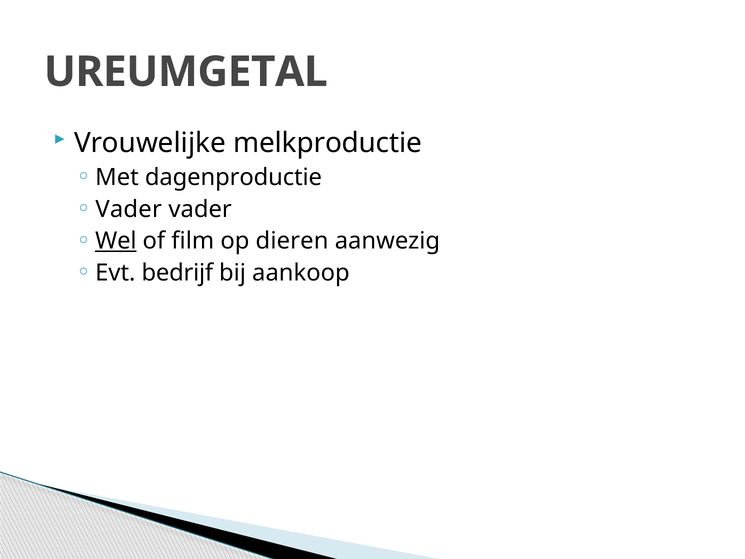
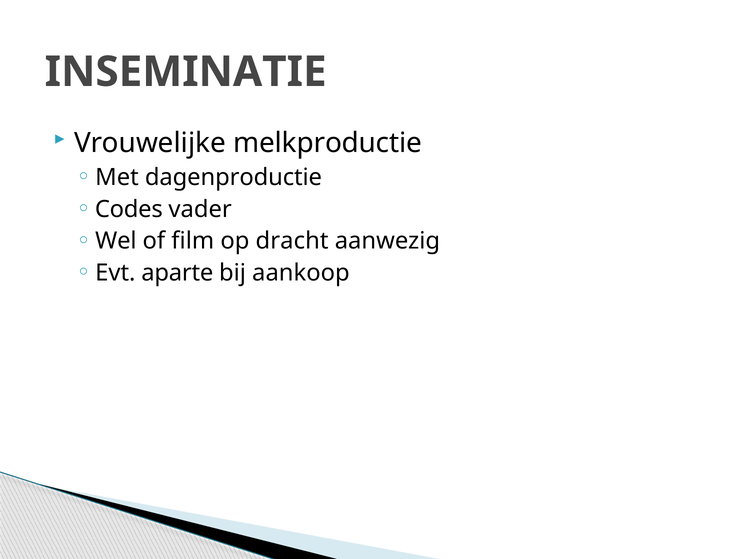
UREUMGETAL: UREUMGETAL -> INSEMINATIE (186, 72)
Vader: Vader -> Codes (129, 209)
Wel underline: present -> none (116, 241)
dieren: dieren -> dracht (292, 241)
bedrijf: bedrijf -> aparte (177, 273)
